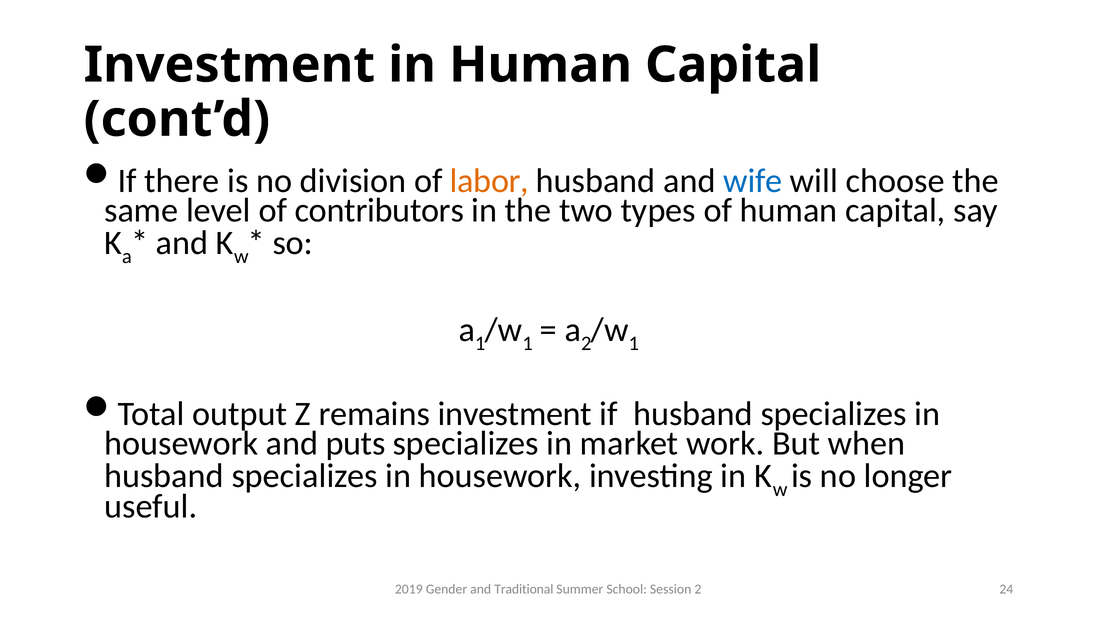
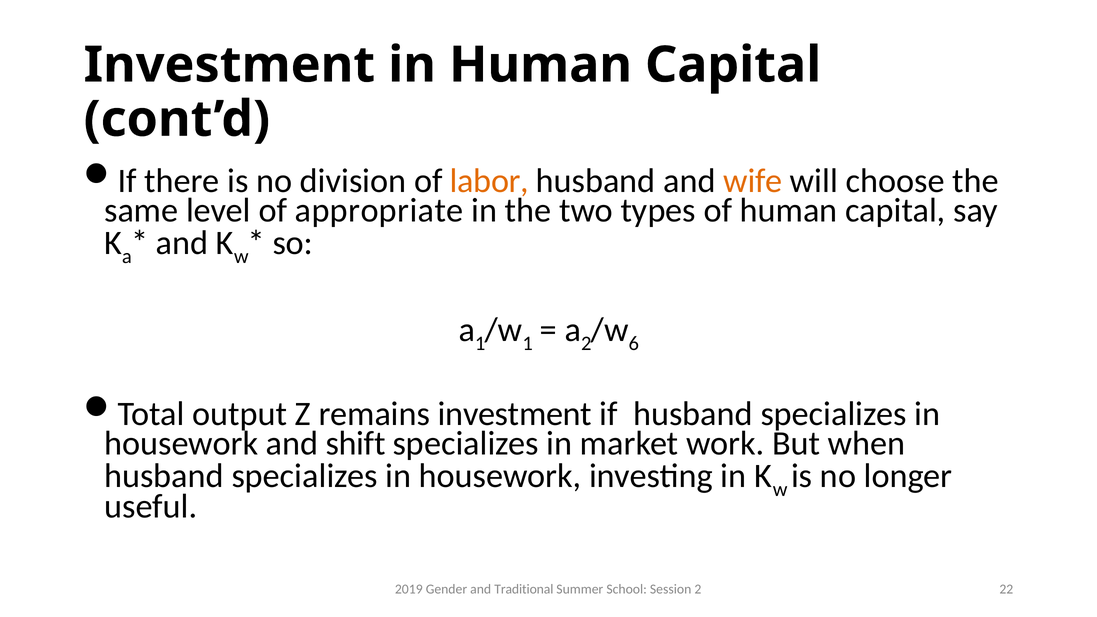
wife colour: blue -> orange (753, 181)
contributors: contributors -> appropriate (379, 210)
1: 1 -> 6 (634, 343)
puts: puts -> shift (356, 443)
24: 24 -> 22 (1006, 589)
